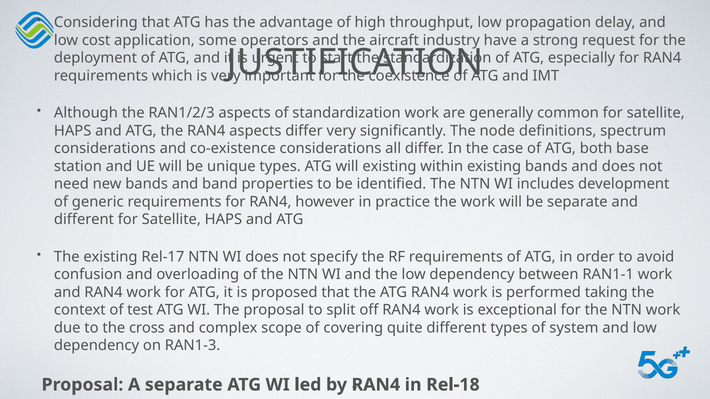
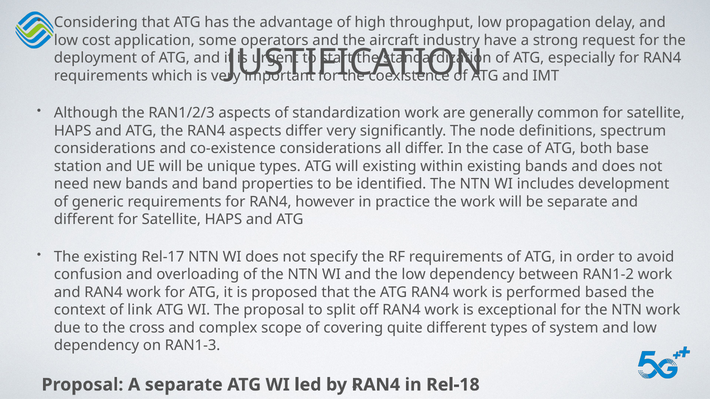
RAN1-1: RAN1-1 -> RAN1-2 (608, 275)
taking: taking -> based (606, 292)
test: test -> link (140, 310)
